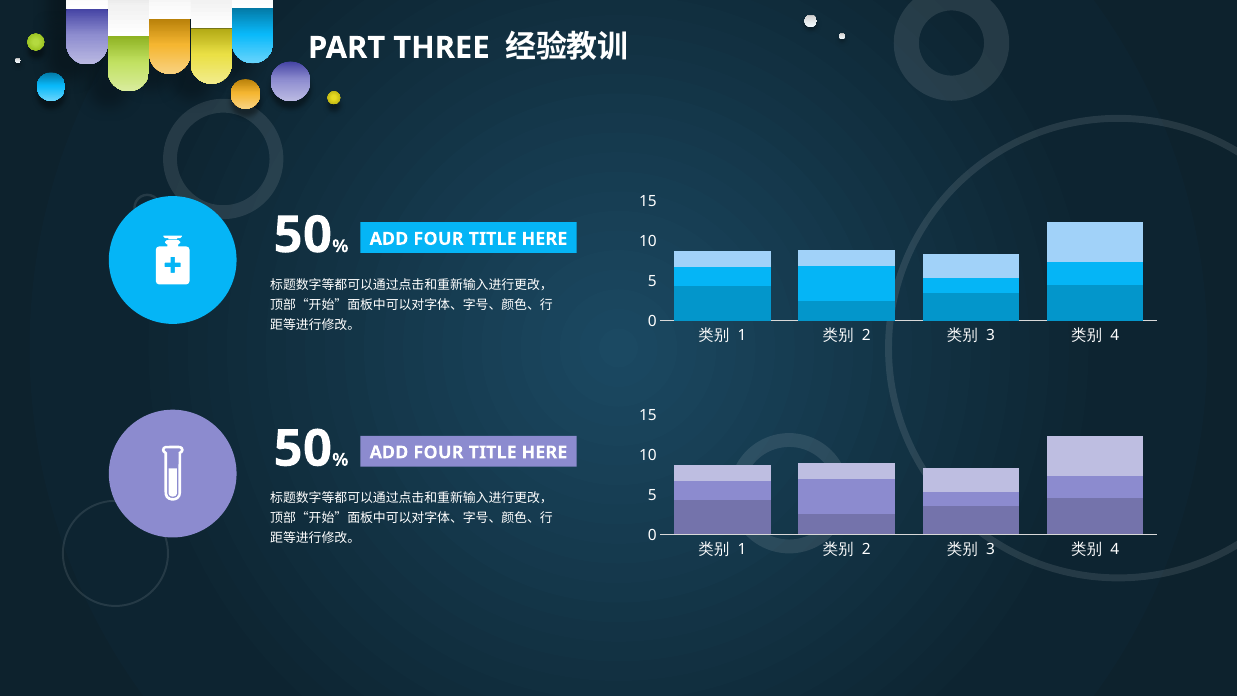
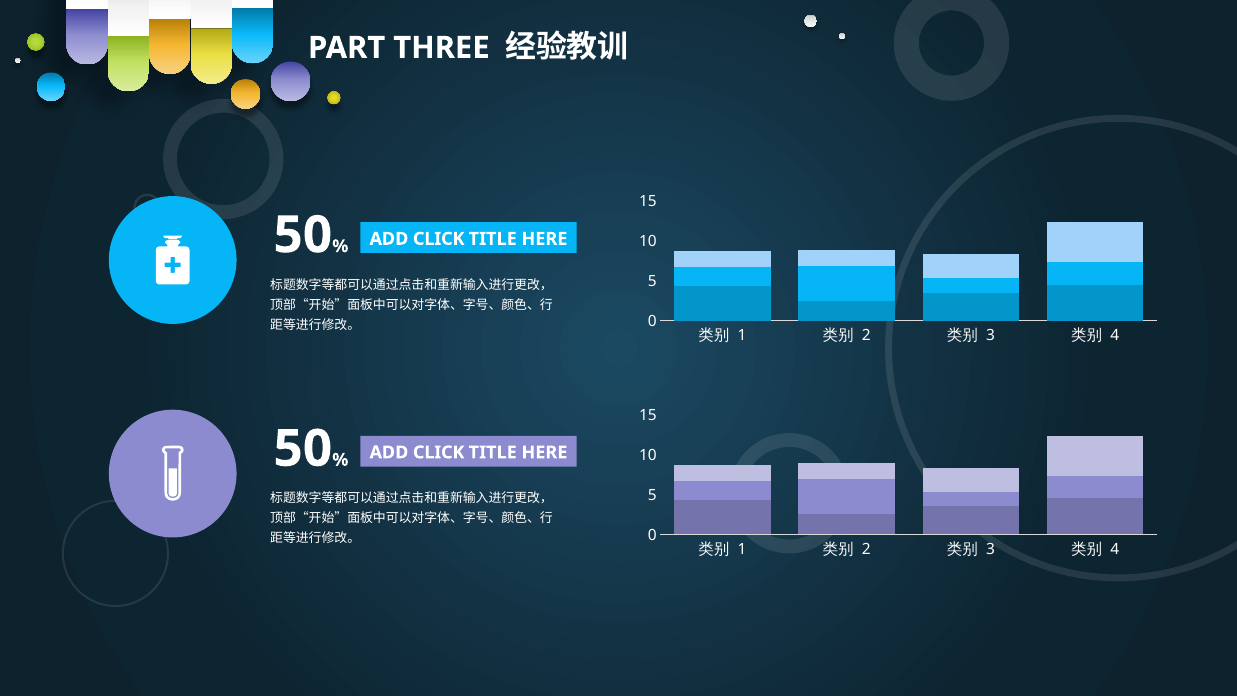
FOUR: FOUR -> CLICK (439, 239)
FOUR: FOUR -> CLICK (439, 452)
